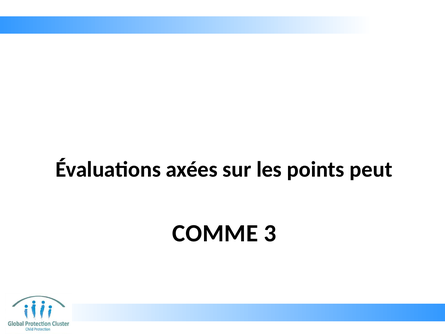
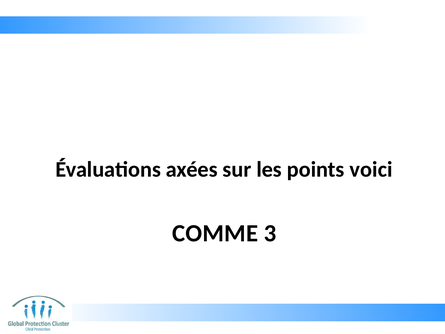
peut: peut -> voici (371, 169)
